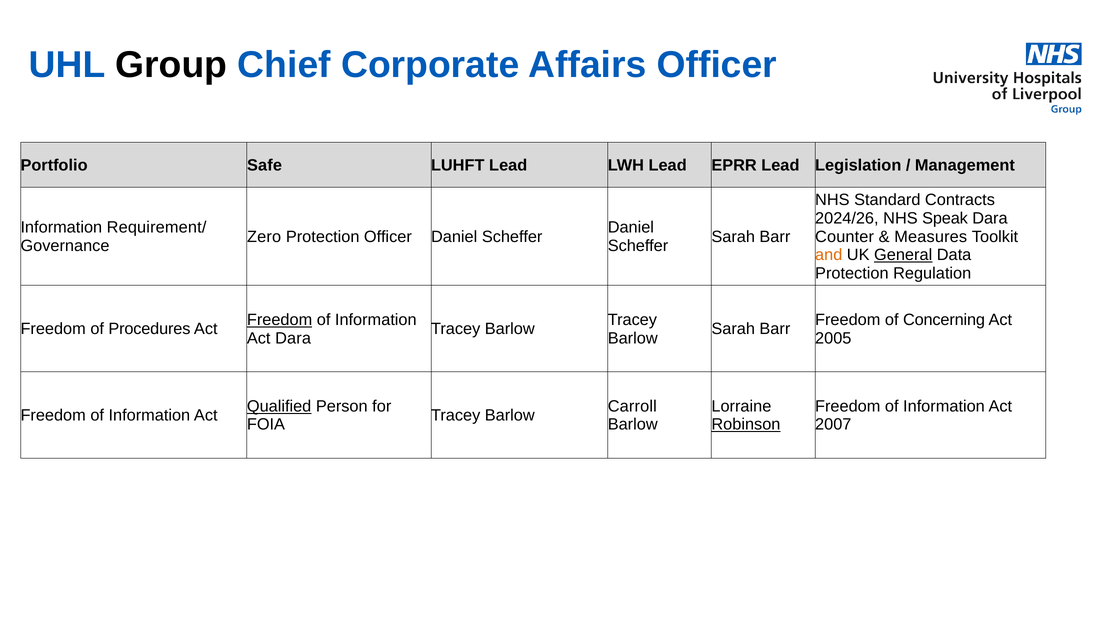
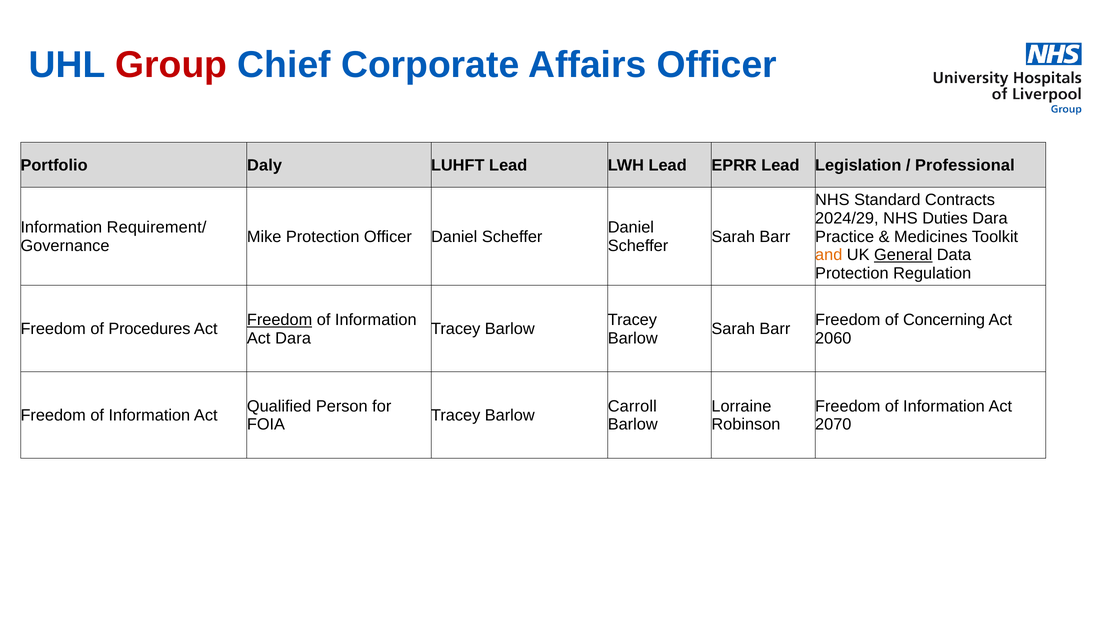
Group colour: black -> red (171, 65)
Safe: Safe -> Daly (265, 165)
Management: Management -> Professional (965, 165)
2024/26: 2024/26 -> 2024/29 (847, 218)
Speak: Speak -> Duties (945, 218)
Zero: Zero -> Mike (264, 236)
Counter: Counter -> Practice (845, 236)
Measures: Measures -> Medicines (931, 236)
2005: 2005 -> 2060 (833, 338)
Qualified underline: present -> none (279, 406)
Robinson underline: present -> none (746, 424)
2007: 2007 -> 2070 (833, 424)
